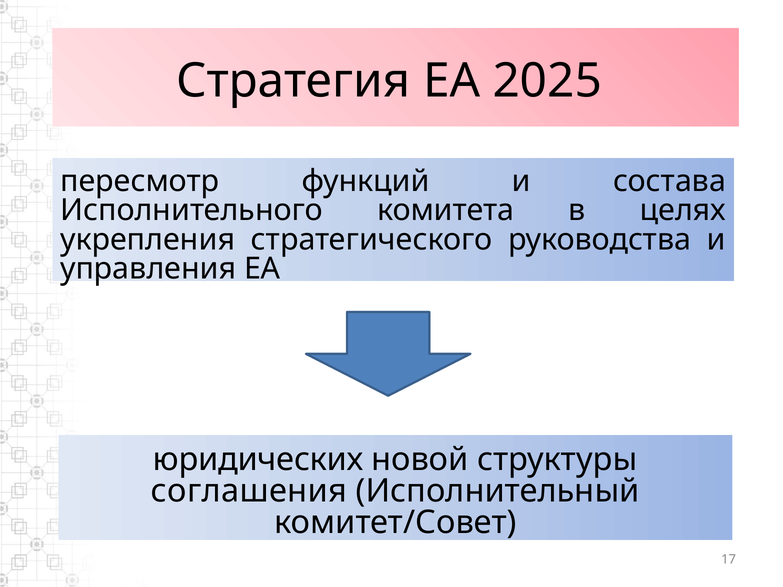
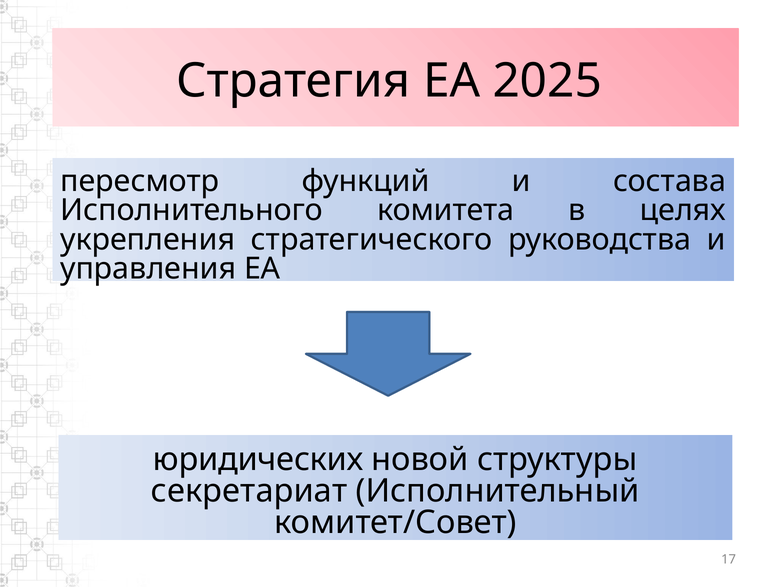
соглашения: соглашения -> секретариат (249, 491)
